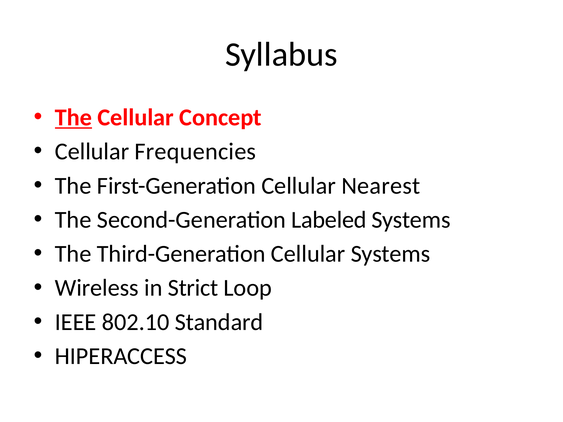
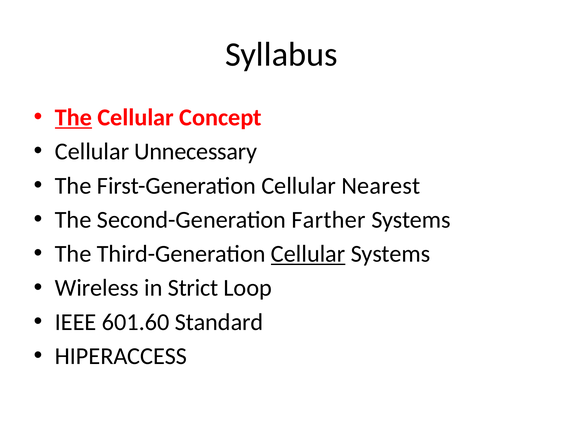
Frequencies: Frequencies -> Unnecessary (196, 152)
Labeled: Labeled -> Farther (329, 220)
Cellular underline: none -> present (308, 254)
802.10: 802.10 -> 601.60 (136, 322)
